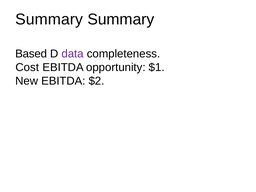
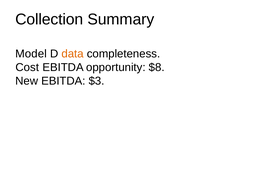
Summary: Summary -> Collection (49, 19)
Based: Based -> Model (31, 54)
data colour: purple -> orange (73, 54)
$1: $1 -> $8 (157, 67)
$2: $2 -> $3 (97, 81)
